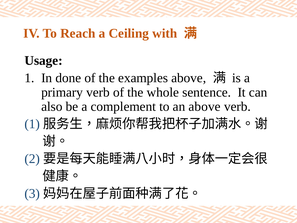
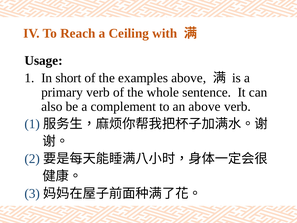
done: done -> short (68, 78)
